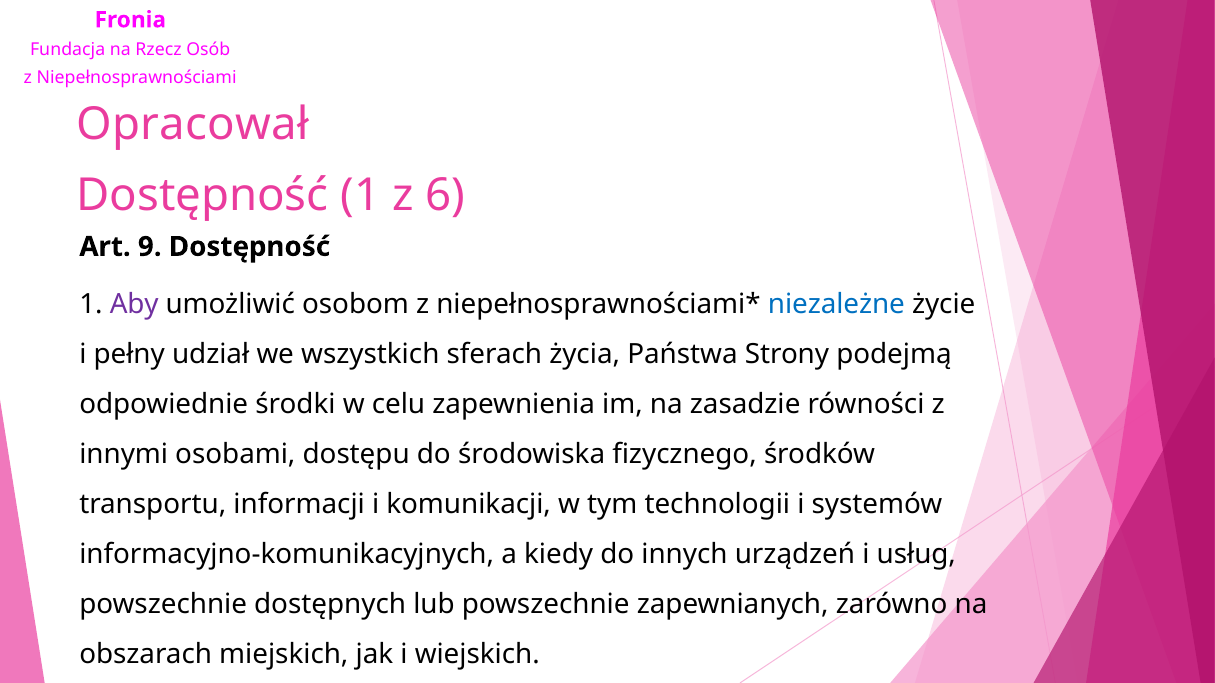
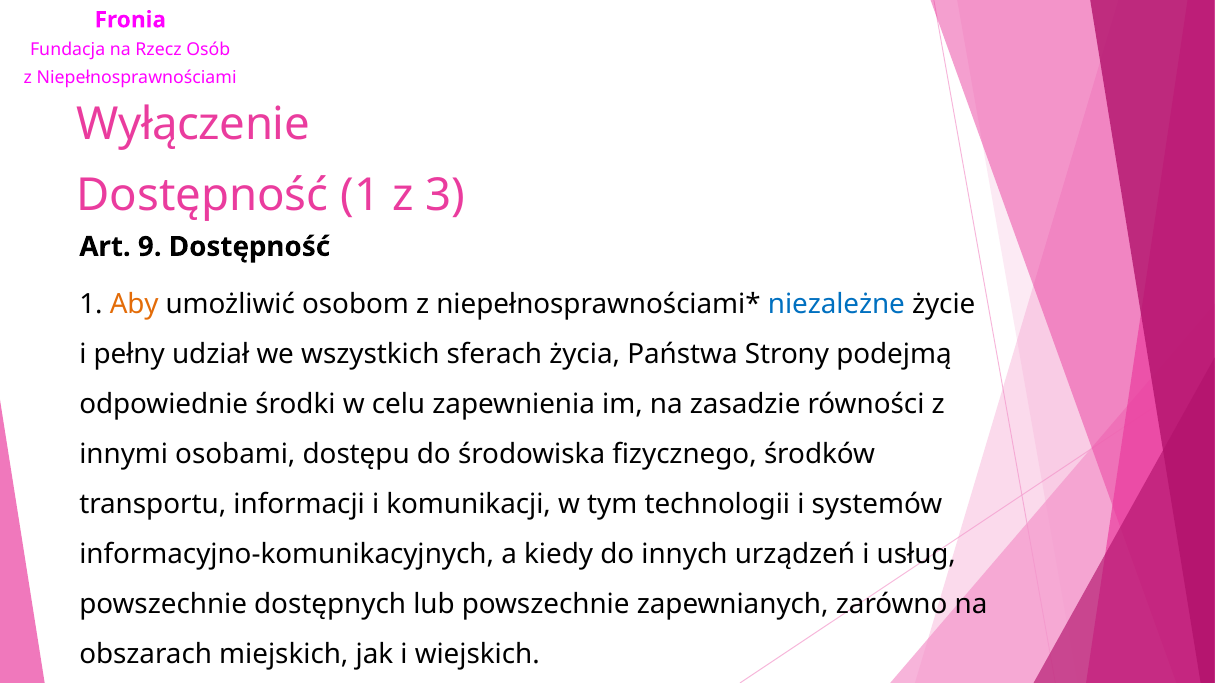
Opracował: Opracował -> Wyłączenie (193, 125)
6: 6 -> 3 (445, 196)
Aby colour: purple -> orange (134, 305)
